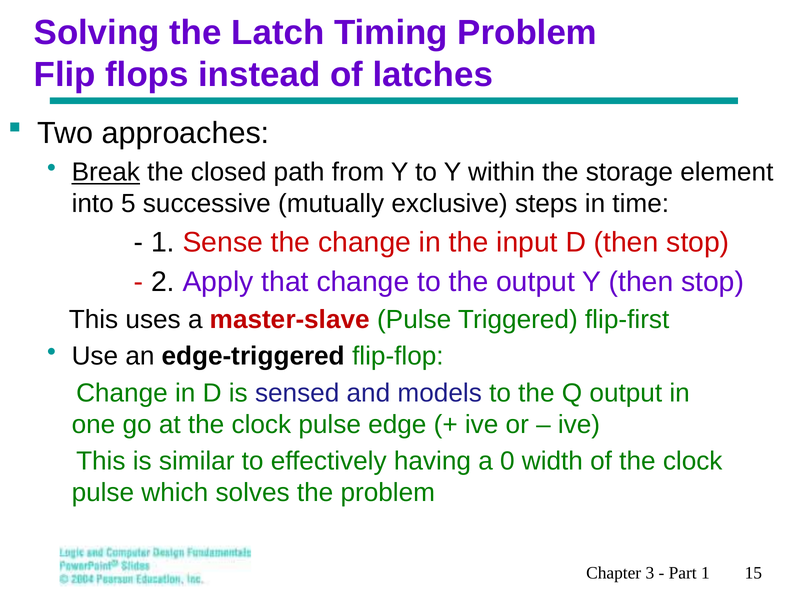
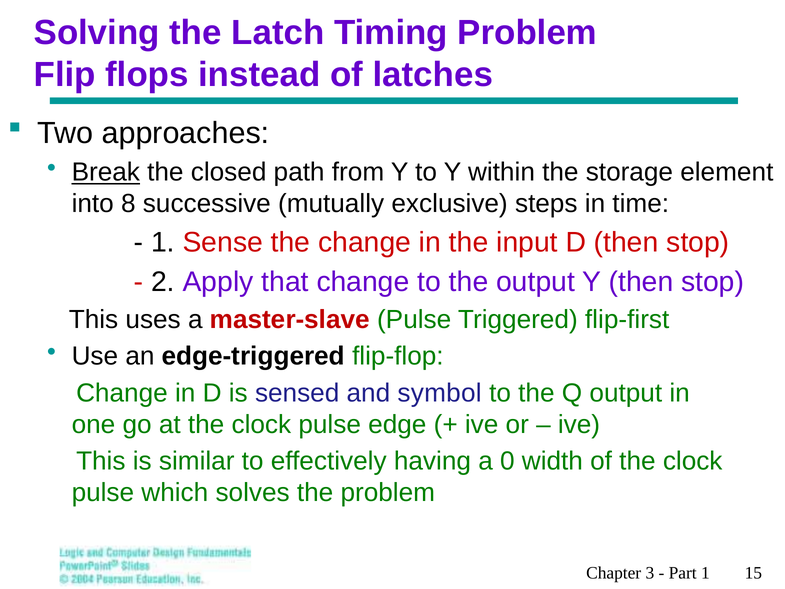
5: 5 -> 8 (128, 204)
models: models -> symbol (440, 393)
